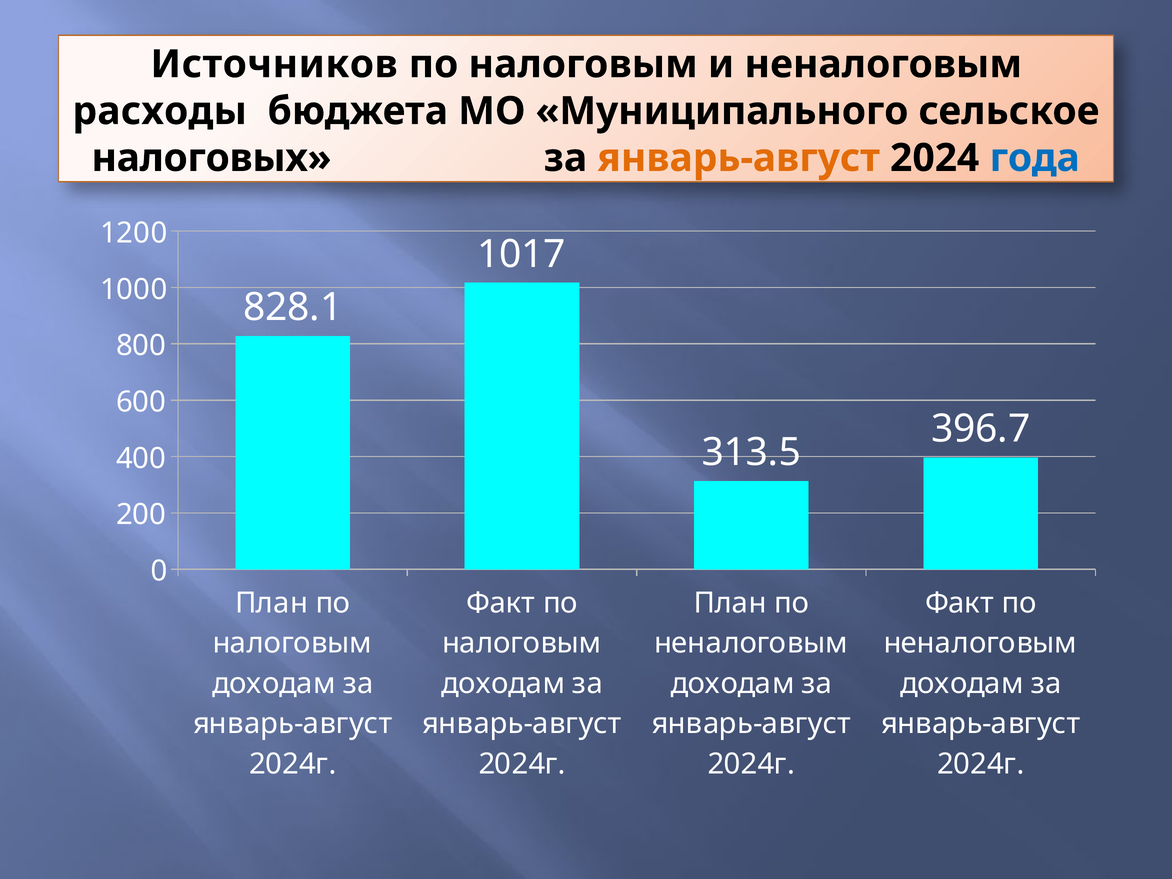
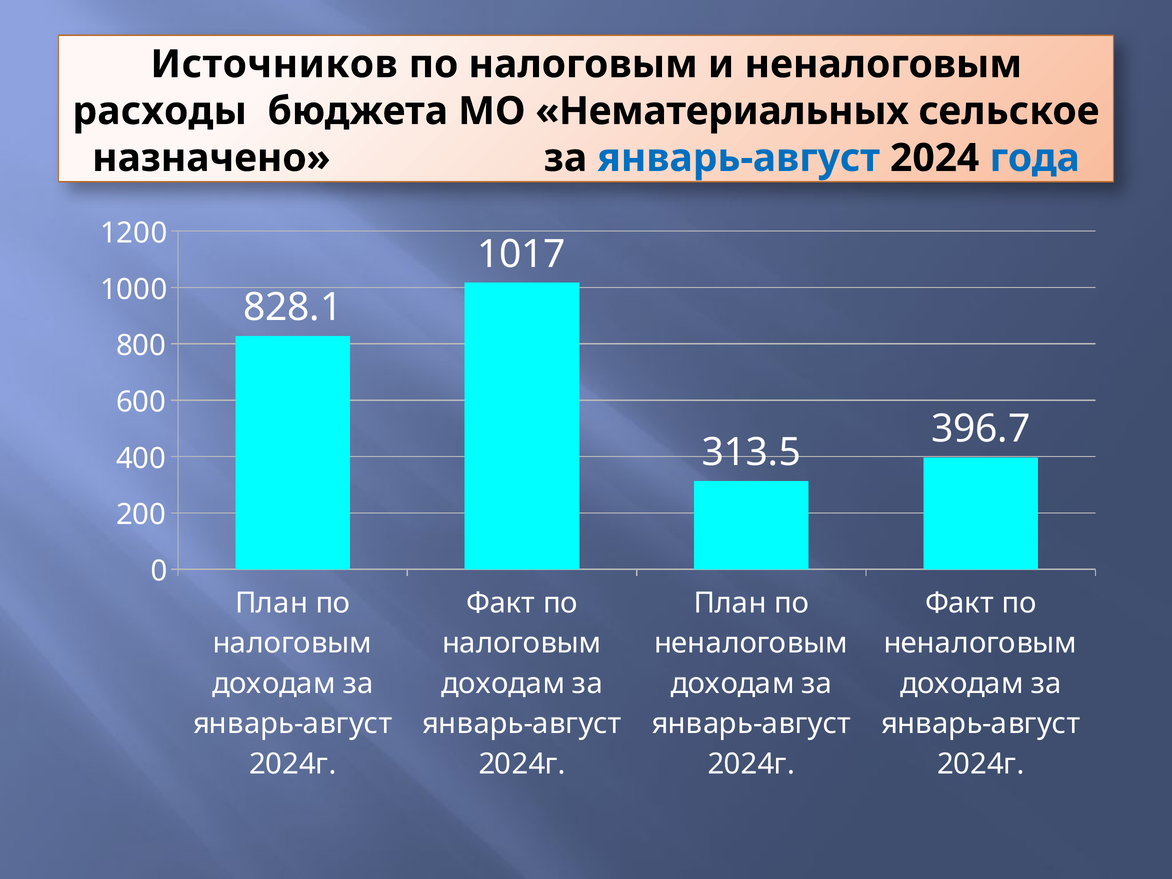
Муниципального: Муниципального -> Нематериальных (722, 111)
налоговых: налоговых -> назначено (211, 158)
январь-август colour: orange -> blue (739, 158)
